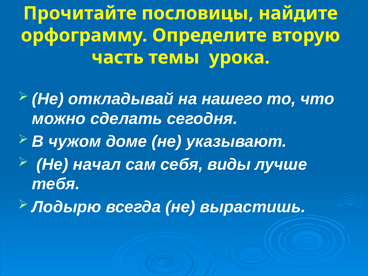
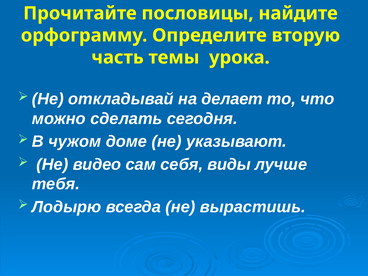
нашего: нашего -> делает (232, 99)
начал: начал -> видео (97, 164)
